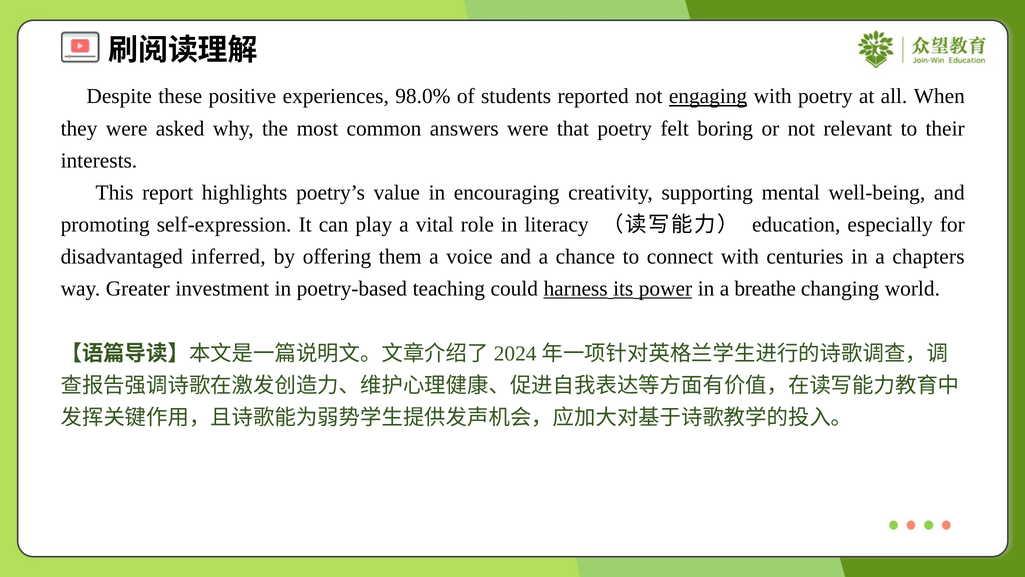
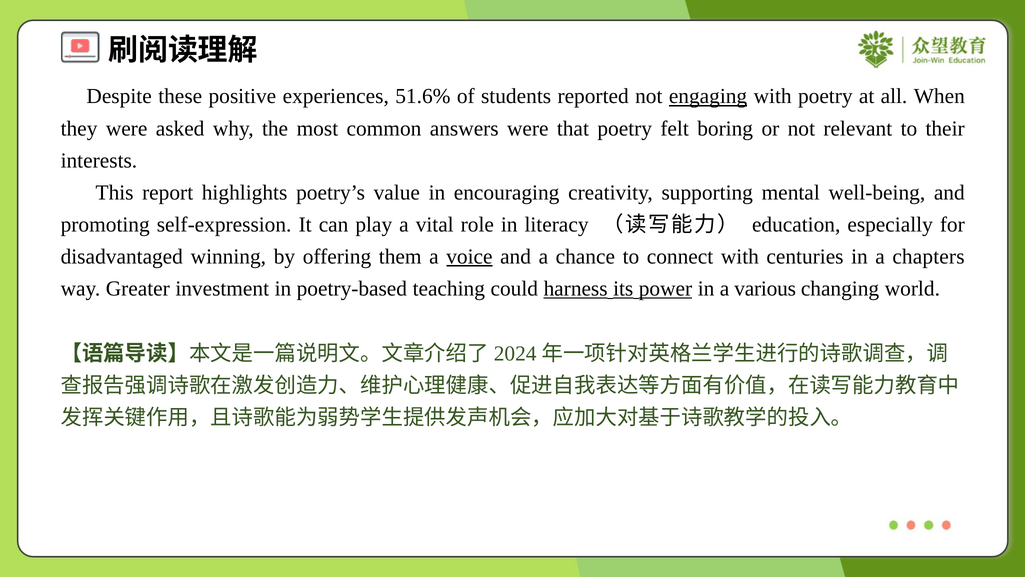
98.0%: 98.0% -> 51.6% (423, 96)
inferred: inferred -> winning (228, 256)
voice underline: none -> present (469, 256)
breathe: breathe -> various (765, 288)
